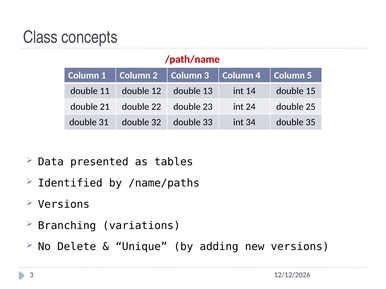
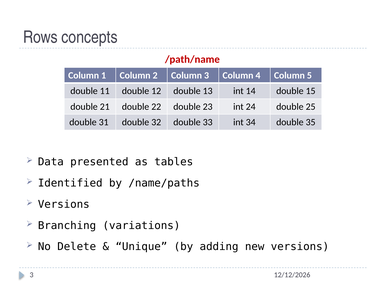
Class: Class -> Rows (40, 37)
